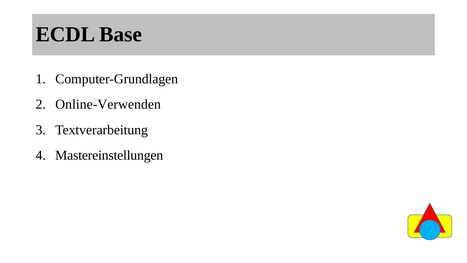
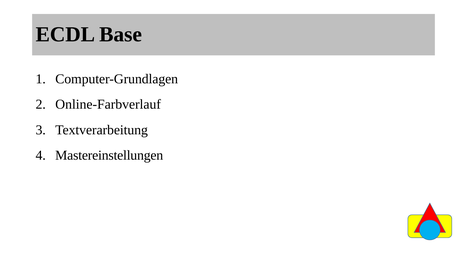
Online-Verwenden: Online-Verwenden -> Online-Farbverlauf (108, 104)
